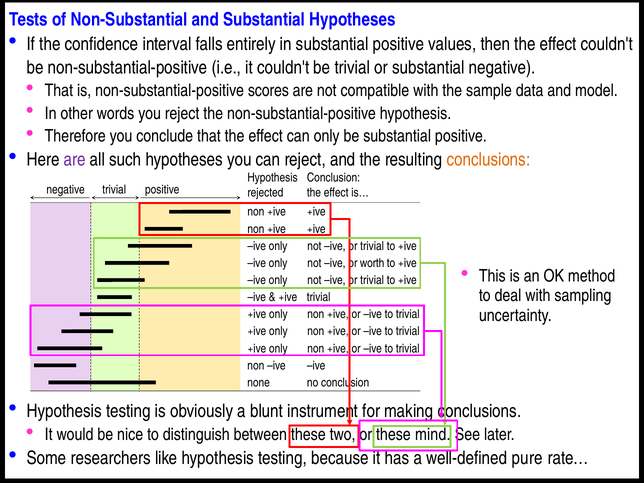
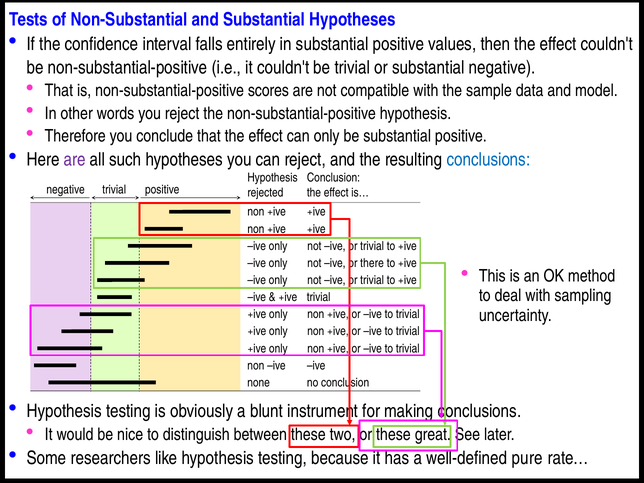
conclusions colour: orange -> blue (488, 160)
worth: worth -> there (372, 263)
mind: mind -> great (433, 435)
